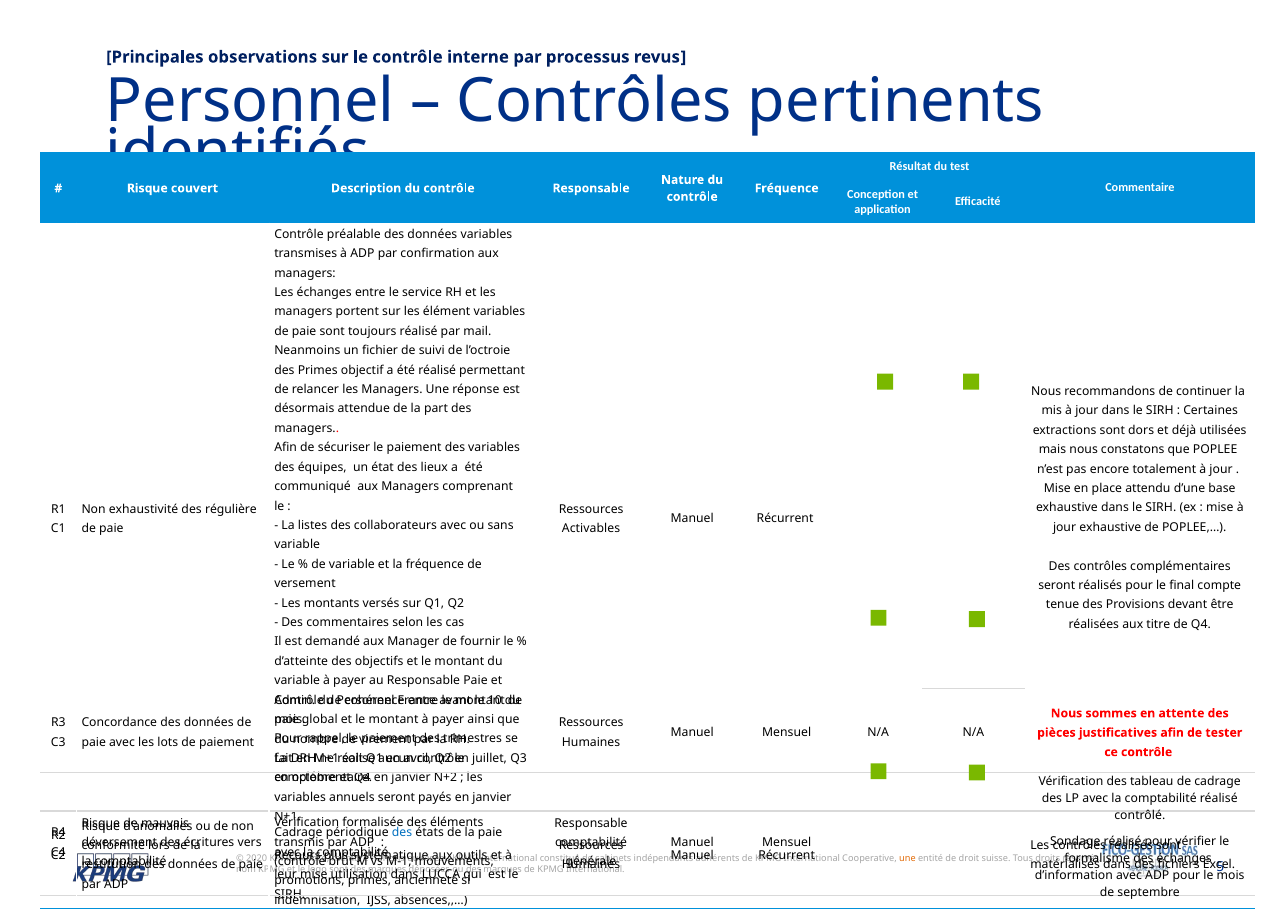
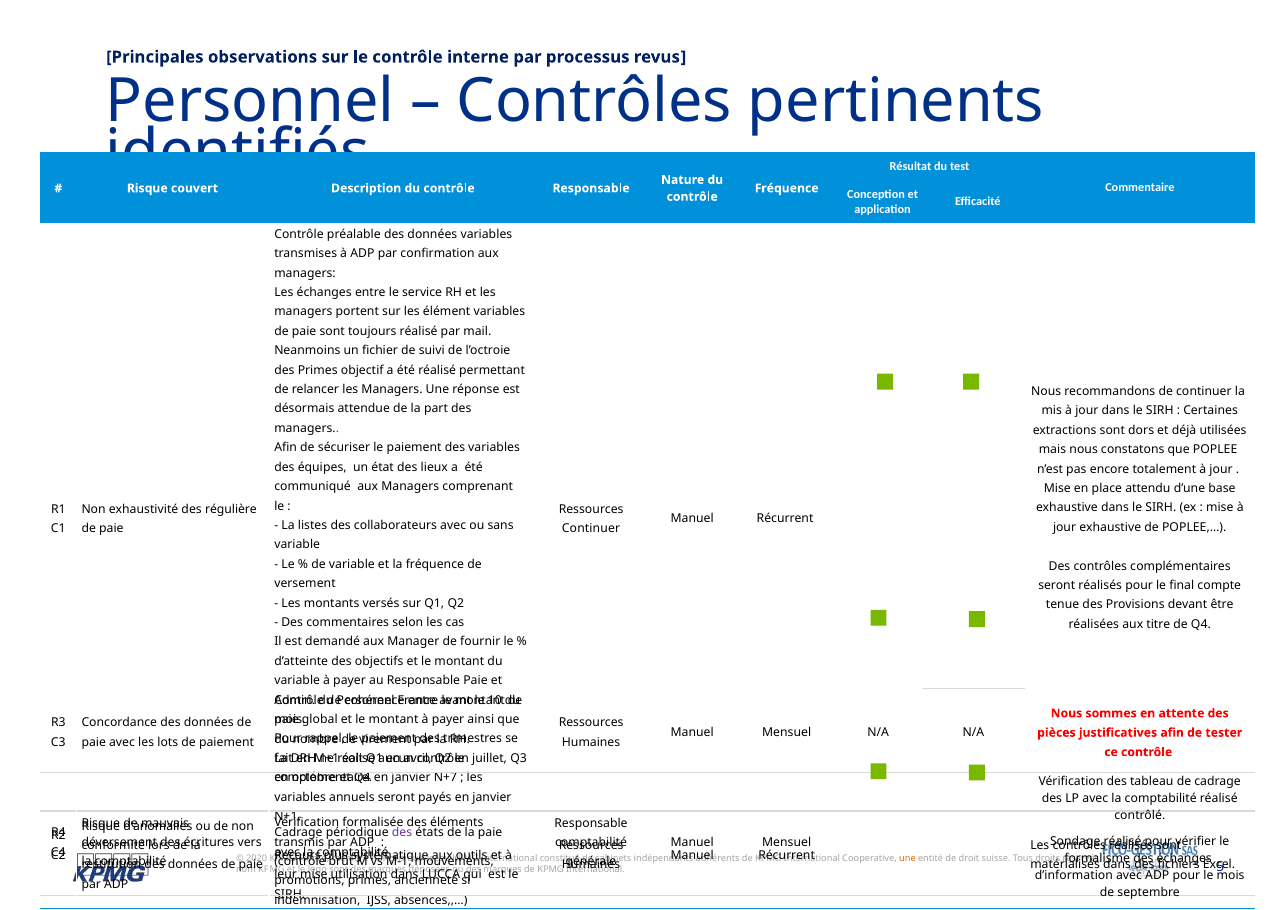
Activables: Activables -> Continuer (591, 528)
N+2: N+2 -> N+7 (445, 778)
des colour: blue -> purple (402, 833)
